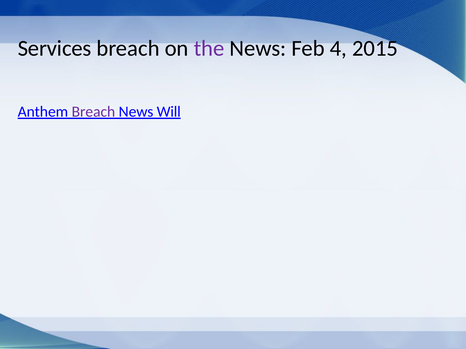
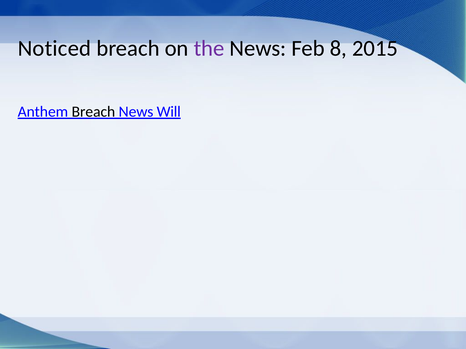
Services: Services -> Noticed (54, 49)
4: 4 -> 8 (338, 49)
Breach colour: purple -> black (93, 112)
